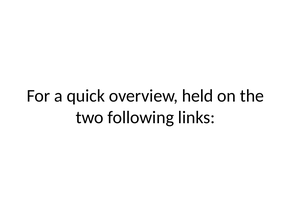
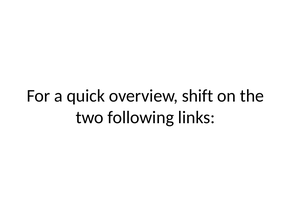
held: held -> shift (198, 96)
